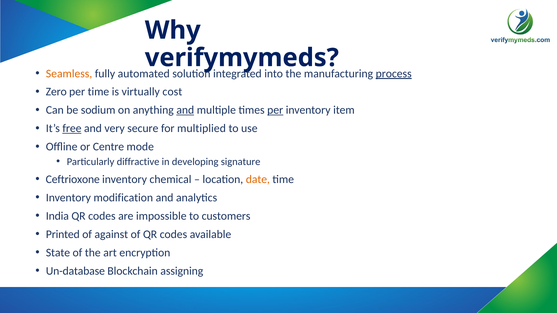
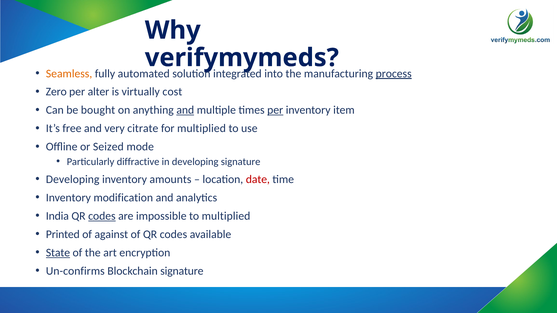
per time: time -> alter (98, 92)
sodium: sodium -> bought (98, 110)
free underline: present -> none (72, 129)
secure: secure -> citrate (143, 129)
Centre: Centre -> Seized (108, 147)
Ceftrioxone: Ceftrioxone -> Developing (73, 179)
chemical: chemical -> amounts (170, 179)
date colour: orange -> red (258, 179)
codes underline: none -> present (102, 216)
to customers: customers -> multiplied (226, 216)
State underline: none -> present (58, 253)
Un-database: Un-database -> Un-confirms (75, 271)
Blockchain assigning: assigning -> signature (182, 271)
